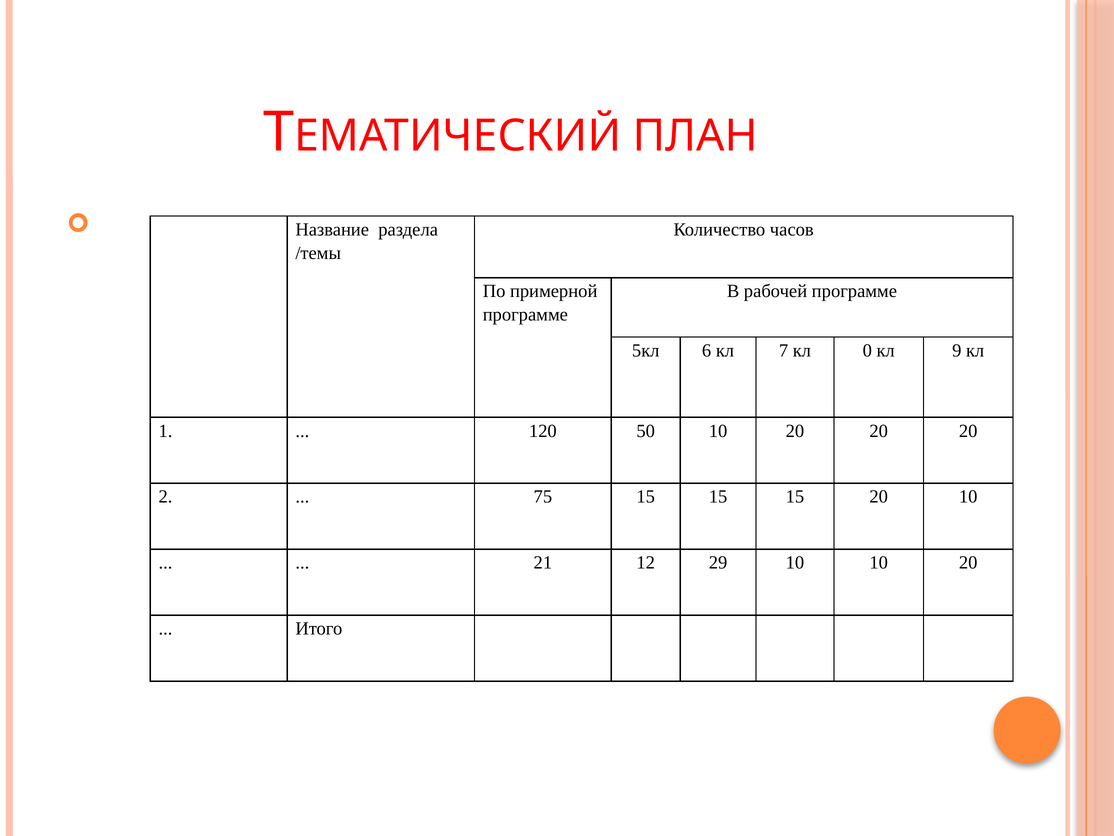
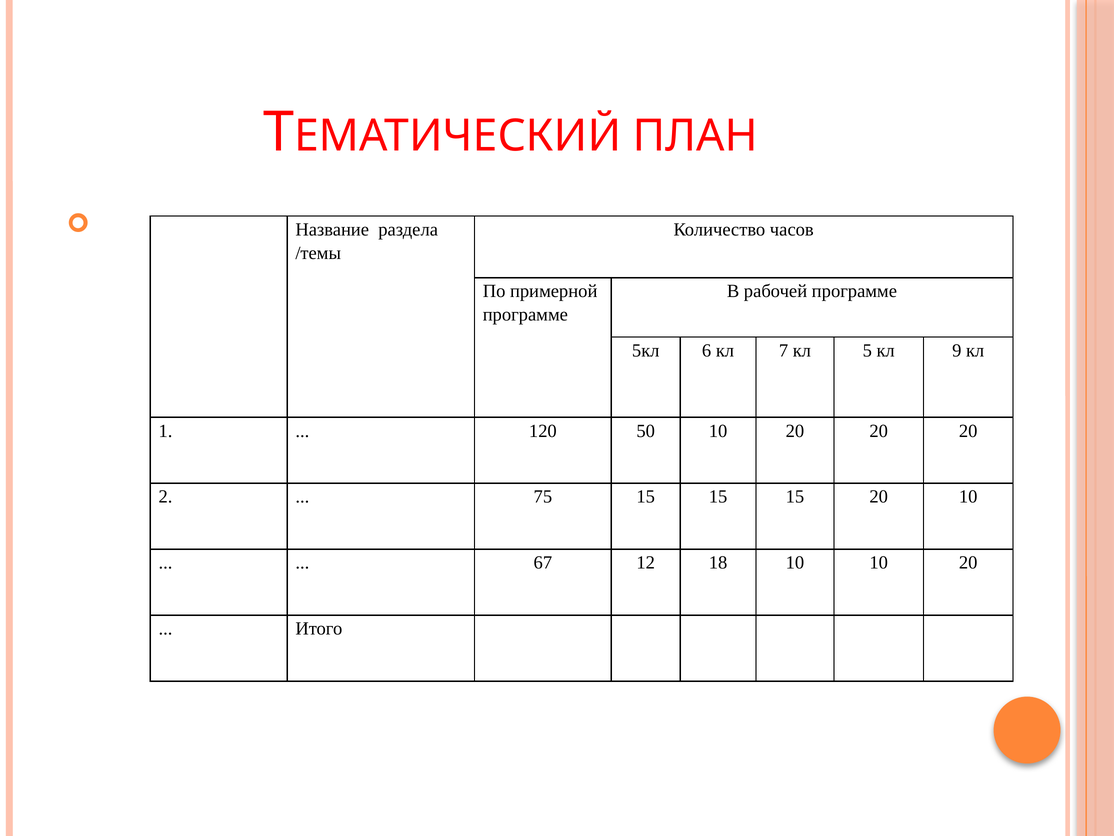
0: 0 -> 5 (867, 350)
21: 21 -> 67 (543, 562)
29: 29 -> 18 (718, 562)
